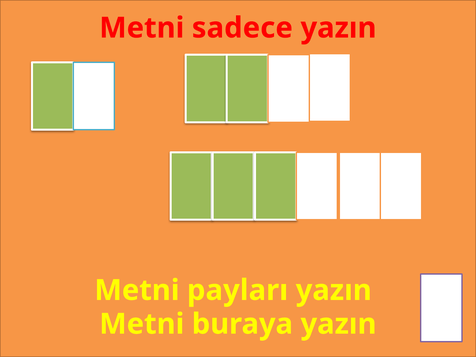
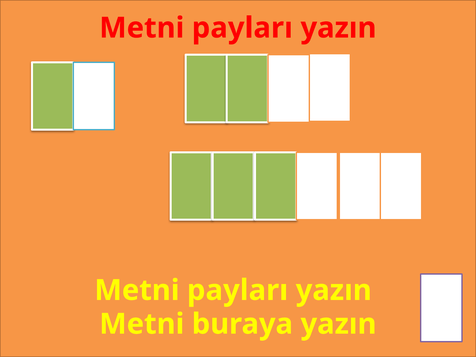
sadece: sadece -> payları (242, 28)
